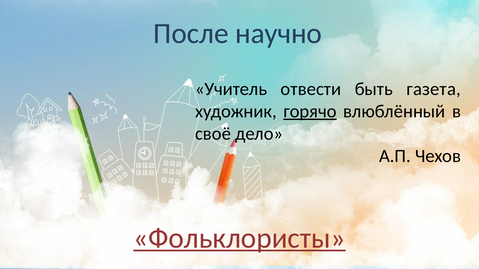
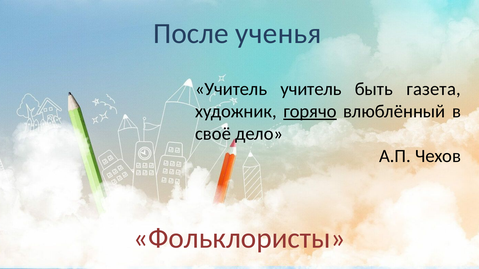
научно: научно -> ученья (278, 34)
Учитель отвести: отвести -> учитель (311, 89)
Фольклористы underline: present -> none (239, 238)
